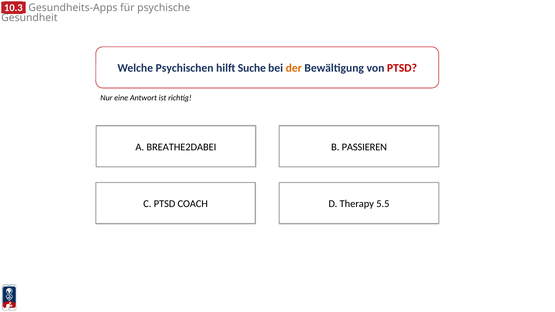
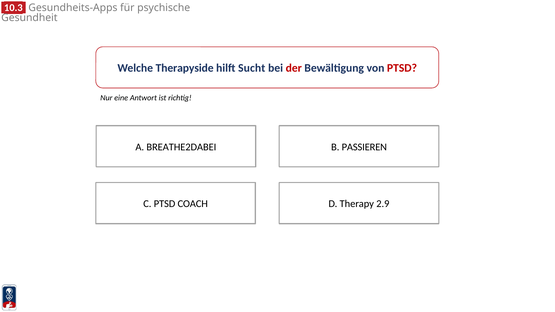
Psychischen: Psychischen -> Therapyside (185, 68)
Suche: Suche -> Sucht (252, 68)
der colour: orange -> red (294, 68)
5.5: 5.5 -> 2.9 (383, 204)
